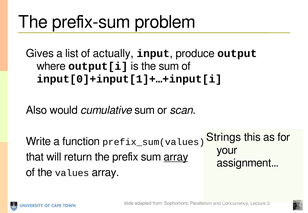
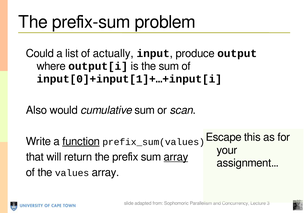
Gives: Gives -> Could (40, 53)
Strings: Strings -> Escape (224, 137)
function underline: none -> present (81, 142)
